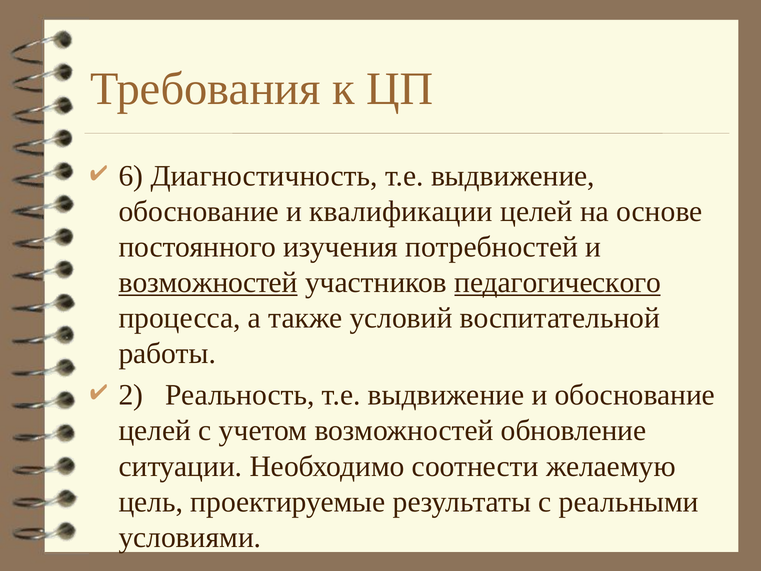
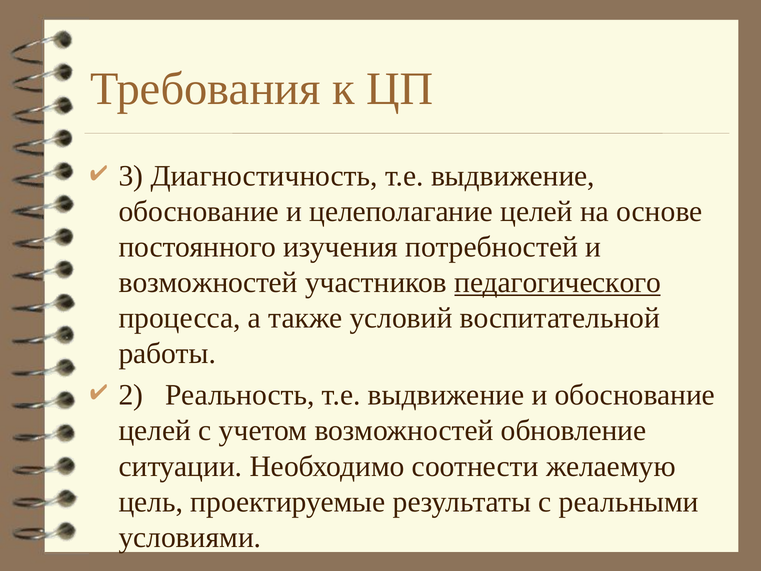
6: 6 -> 3 (131, 176)
квалификации: квалификации -> целеполагание (401, 211)
возможностей underline: present -> none (208, 282)
